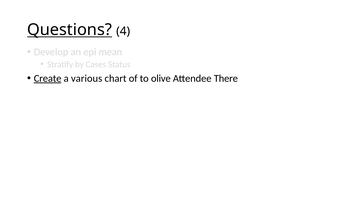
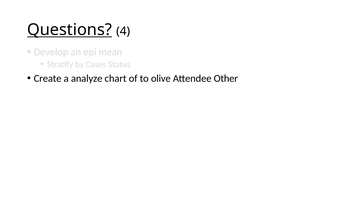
Create underline: present -> none (48, 79)
various: various -> analyze (87, 79)
There: There -> Other (226, 79)
